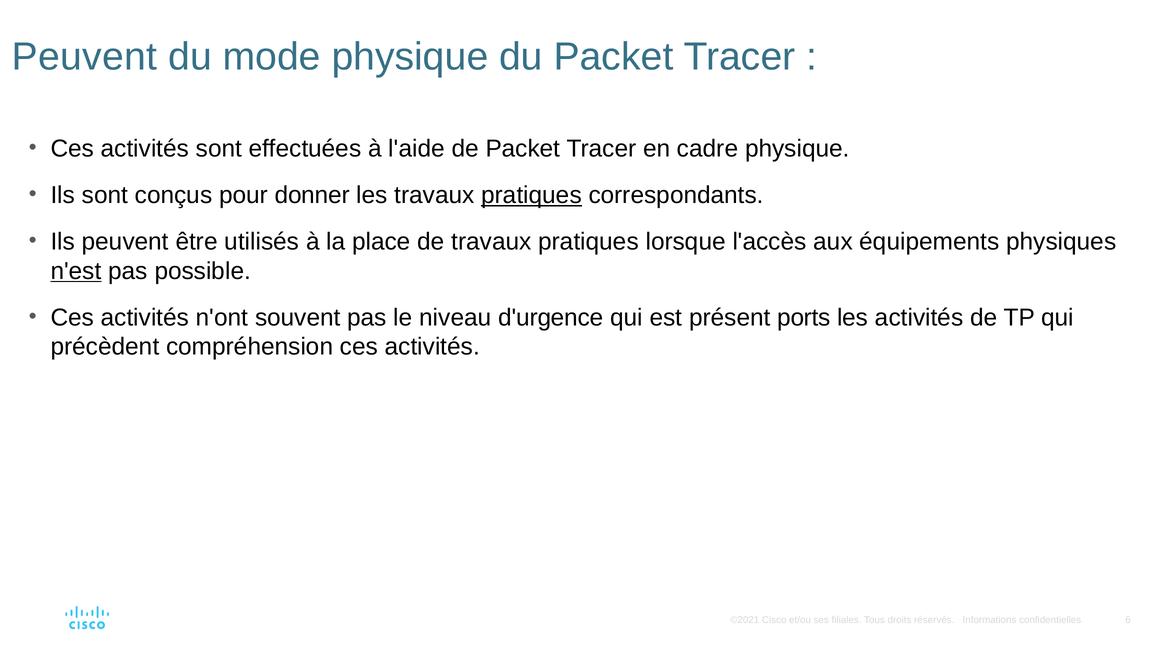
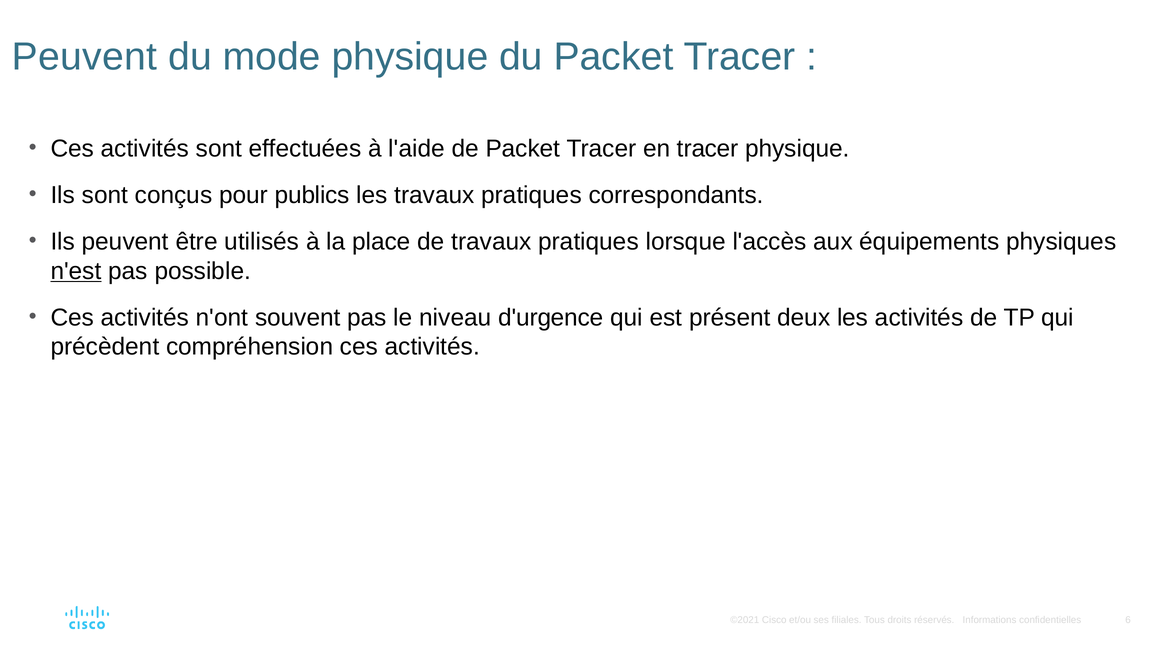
en cadre: cadre -> tracer (708, 149)
donner: donner -> publics (312, 195)
pratiques underline: present -> none (532, 195)
ports: ports -> deux (804, 318)
